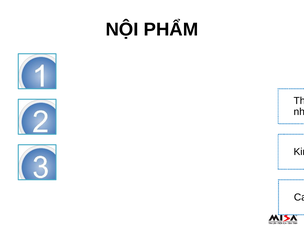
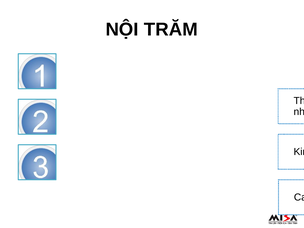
PHẨM: PHẨM -> TRĂM (171, 29)
